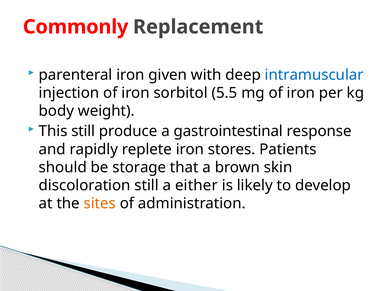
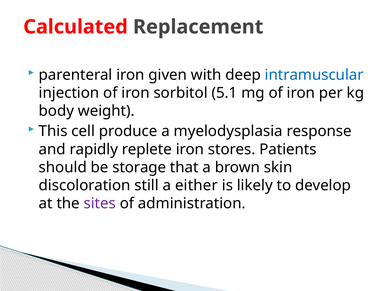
Commonly: Commonly -> Calculated (76, 27)
5.5: 5.5 -> 5.1 (224, 93)
This still: still -> cell (83, 131)
gastrointestinal: gastrointestinal -> myelodysplasia (228, 131)
sites colour: orange -> purple (100, 204)
